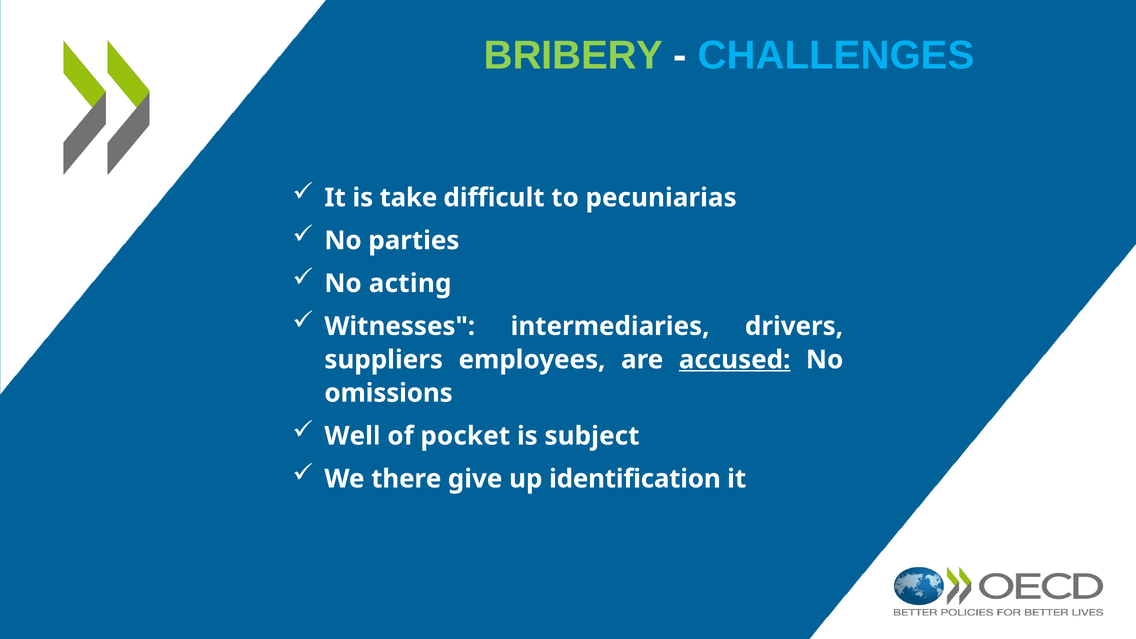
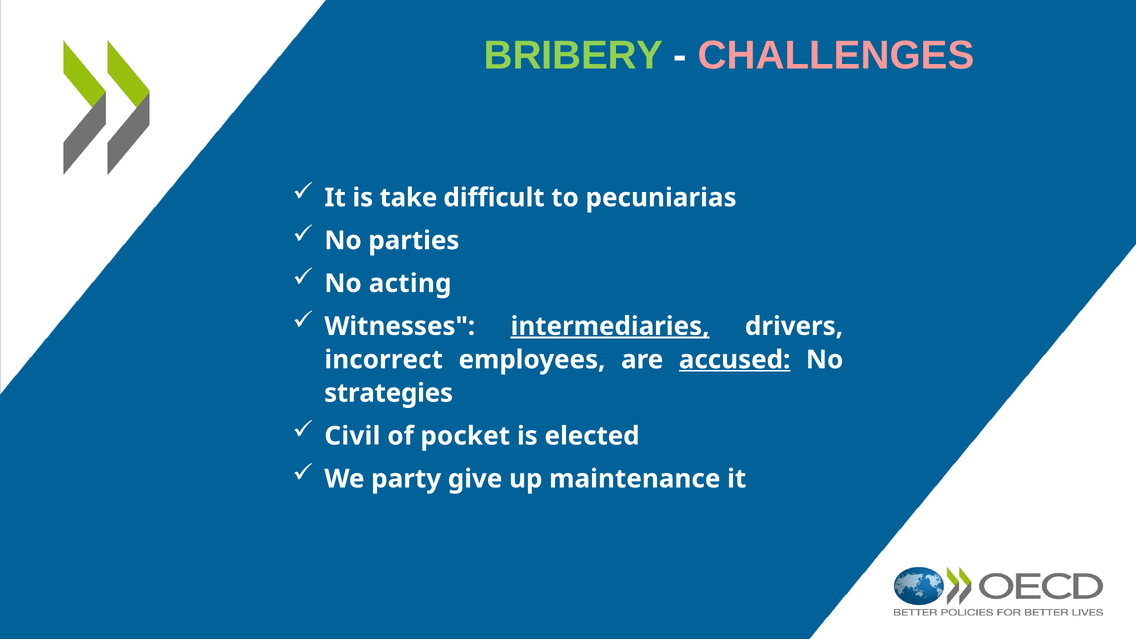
CHALLENGES colour: light blue -> pink (836, 56)
intermediaries underline: none -> present (610, 326)
suppliers: suppliers -> incorrect (384, 360)
omissions: omissions -> strategies (389, 393)
Well: Well -> Civil (352, 436)
subject: subject -> elected (592, 436)
there: there -> party (406, 479)
identification: identification -> maintenance (635, 479)
